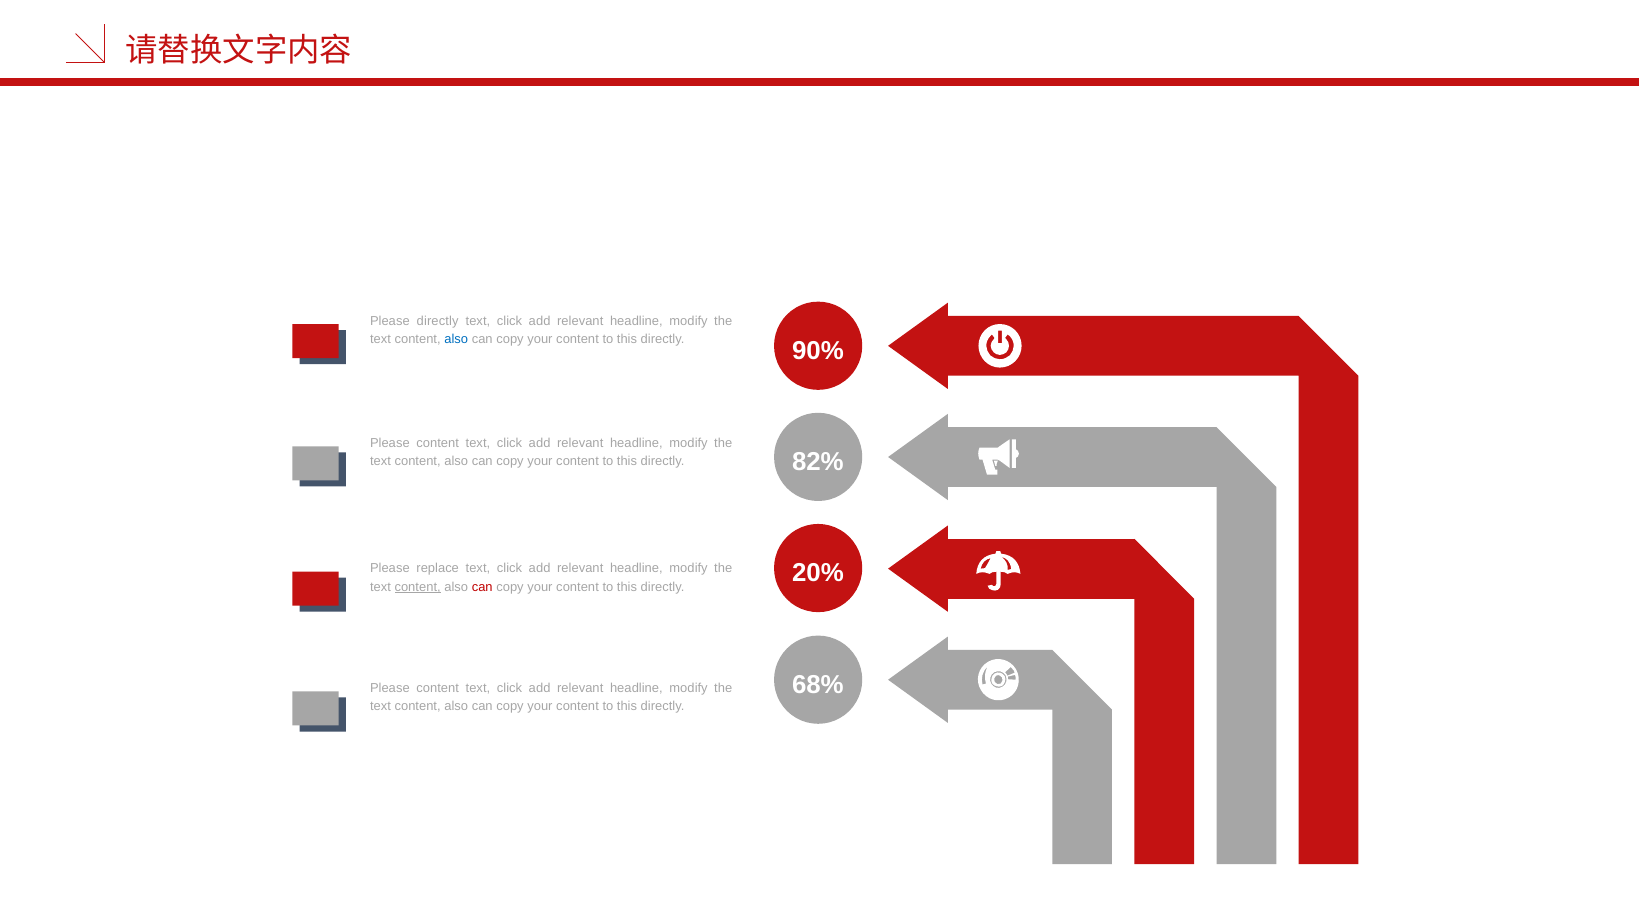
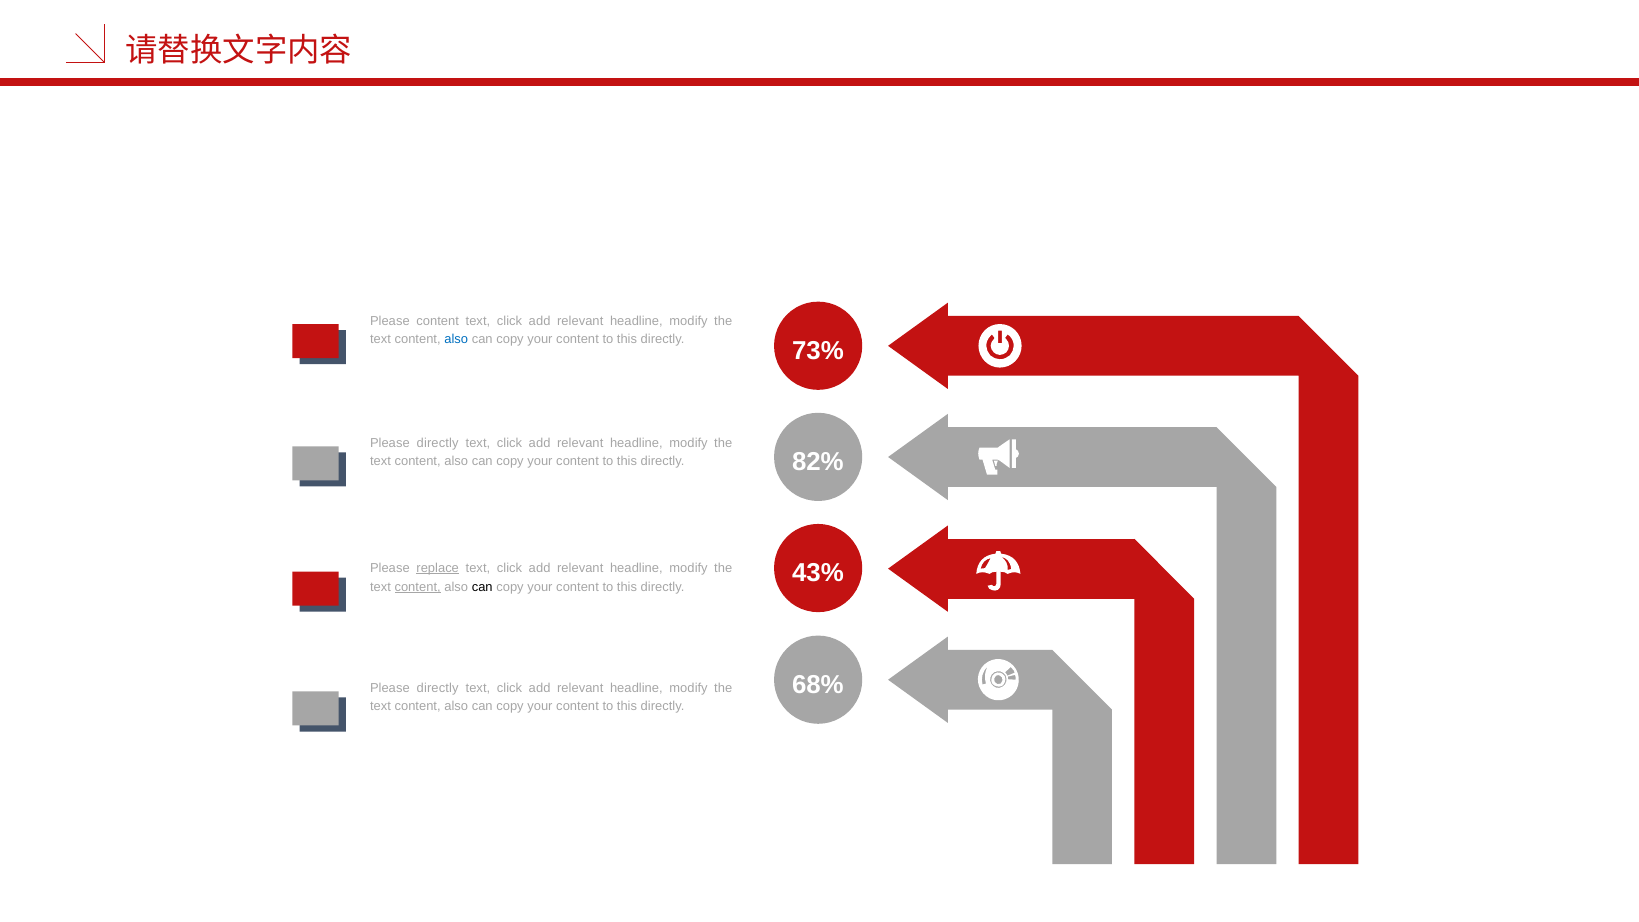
Please directly: directly -> content (438, 321)
90%: 90% -> 73% (818, 350)
content: content -> directly (438, 443)
20%: 20% -> 43% (818, 573)
replace underline: none -> present (438, 568)
can colour: red -> black (482, 587)
content: content -> directly (438, 688)
